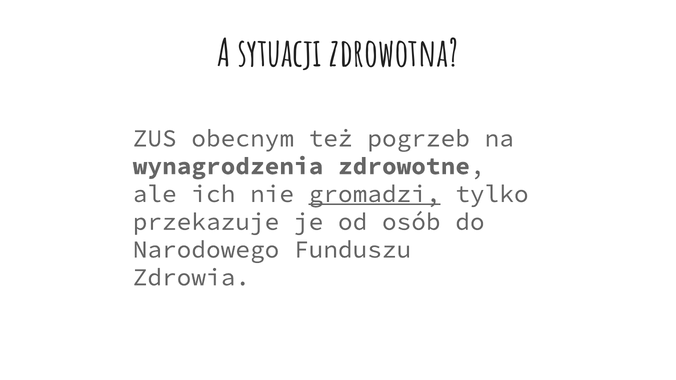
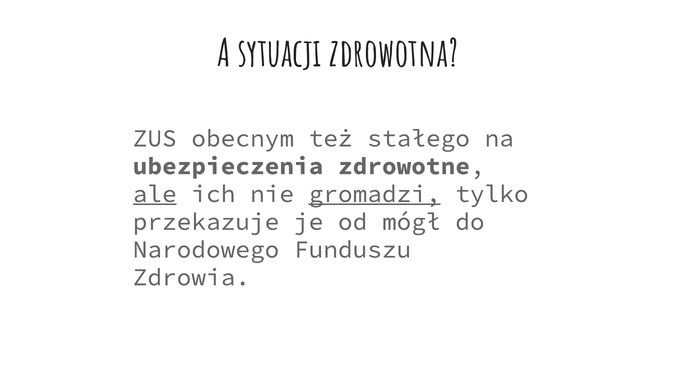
pogrzeb: pogrzeb -> stałego (419, 138)
wynagrodzenia: wynagrodzenia -> ubezpieczenia (228, 166)
ale underline: none -> present (155, 194)
osób: osób -> mógł (411, 222)
